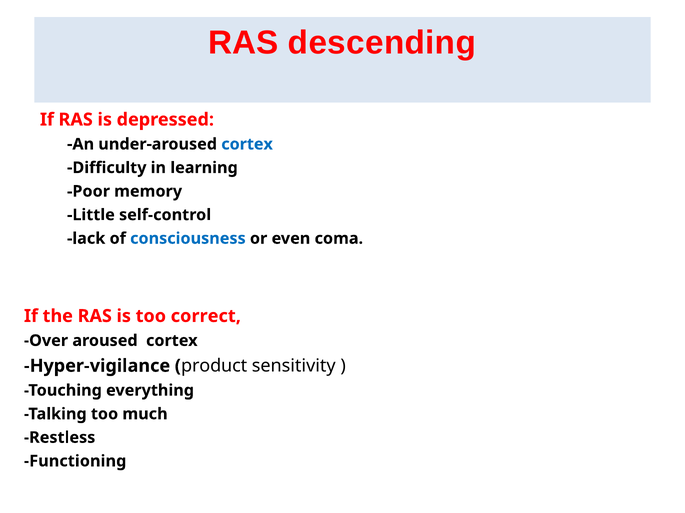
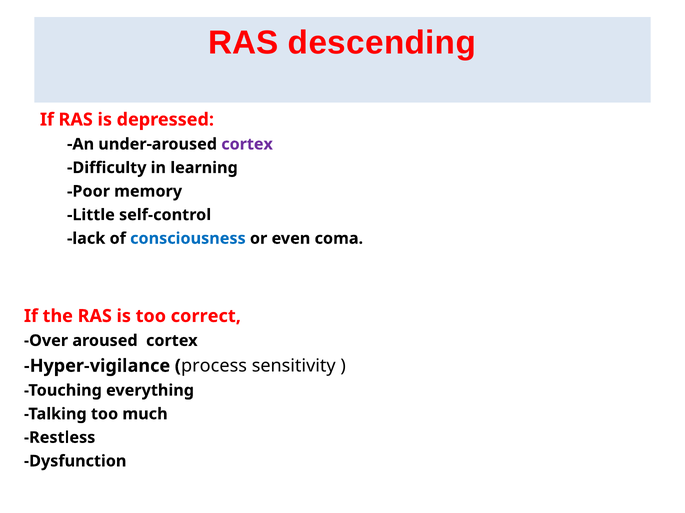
cortex colour: blue -> purple (247, 144)
product: product -> process (214, 366)
Functioning: Functioning -> Dysfunction (75, 462)
